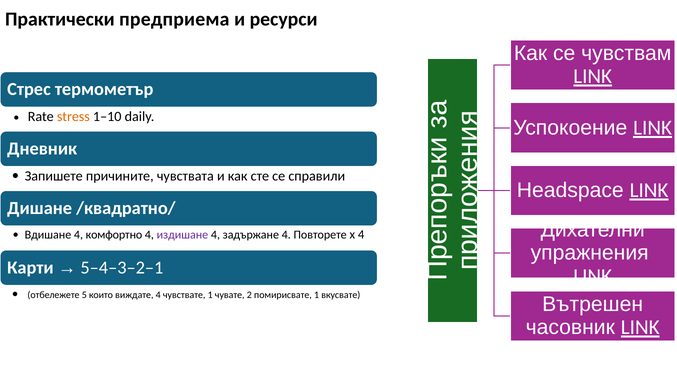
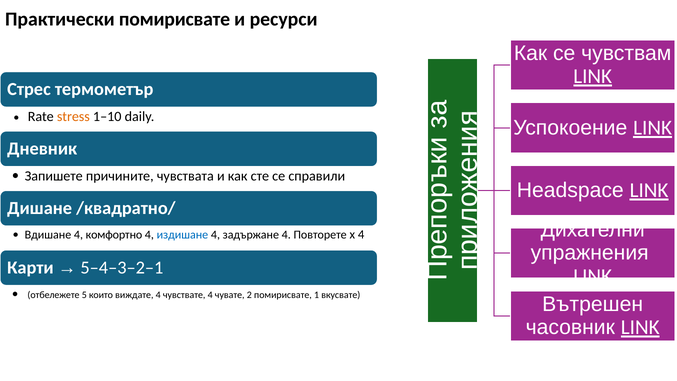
Практически предприема: предприема -> помирисвате (175, 19)
издишане colour: purple -> blue (182, 235)
чувствате 1: 1 -> 4 (210, 295)
